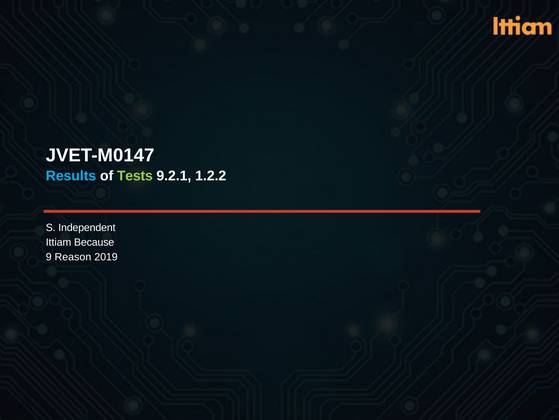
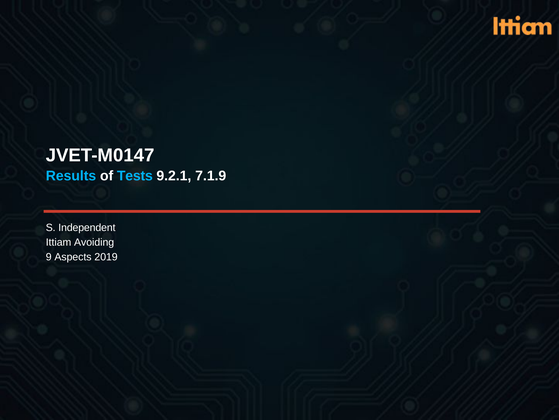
Tests colour: light green -> light blue (135, 176)
1.2.2: 1.2.2 -> 7.1.9 (211, 176)
Because: Because -> Avoiding (94, 242)
Reason: Reason -> Aspects (73, 257)
